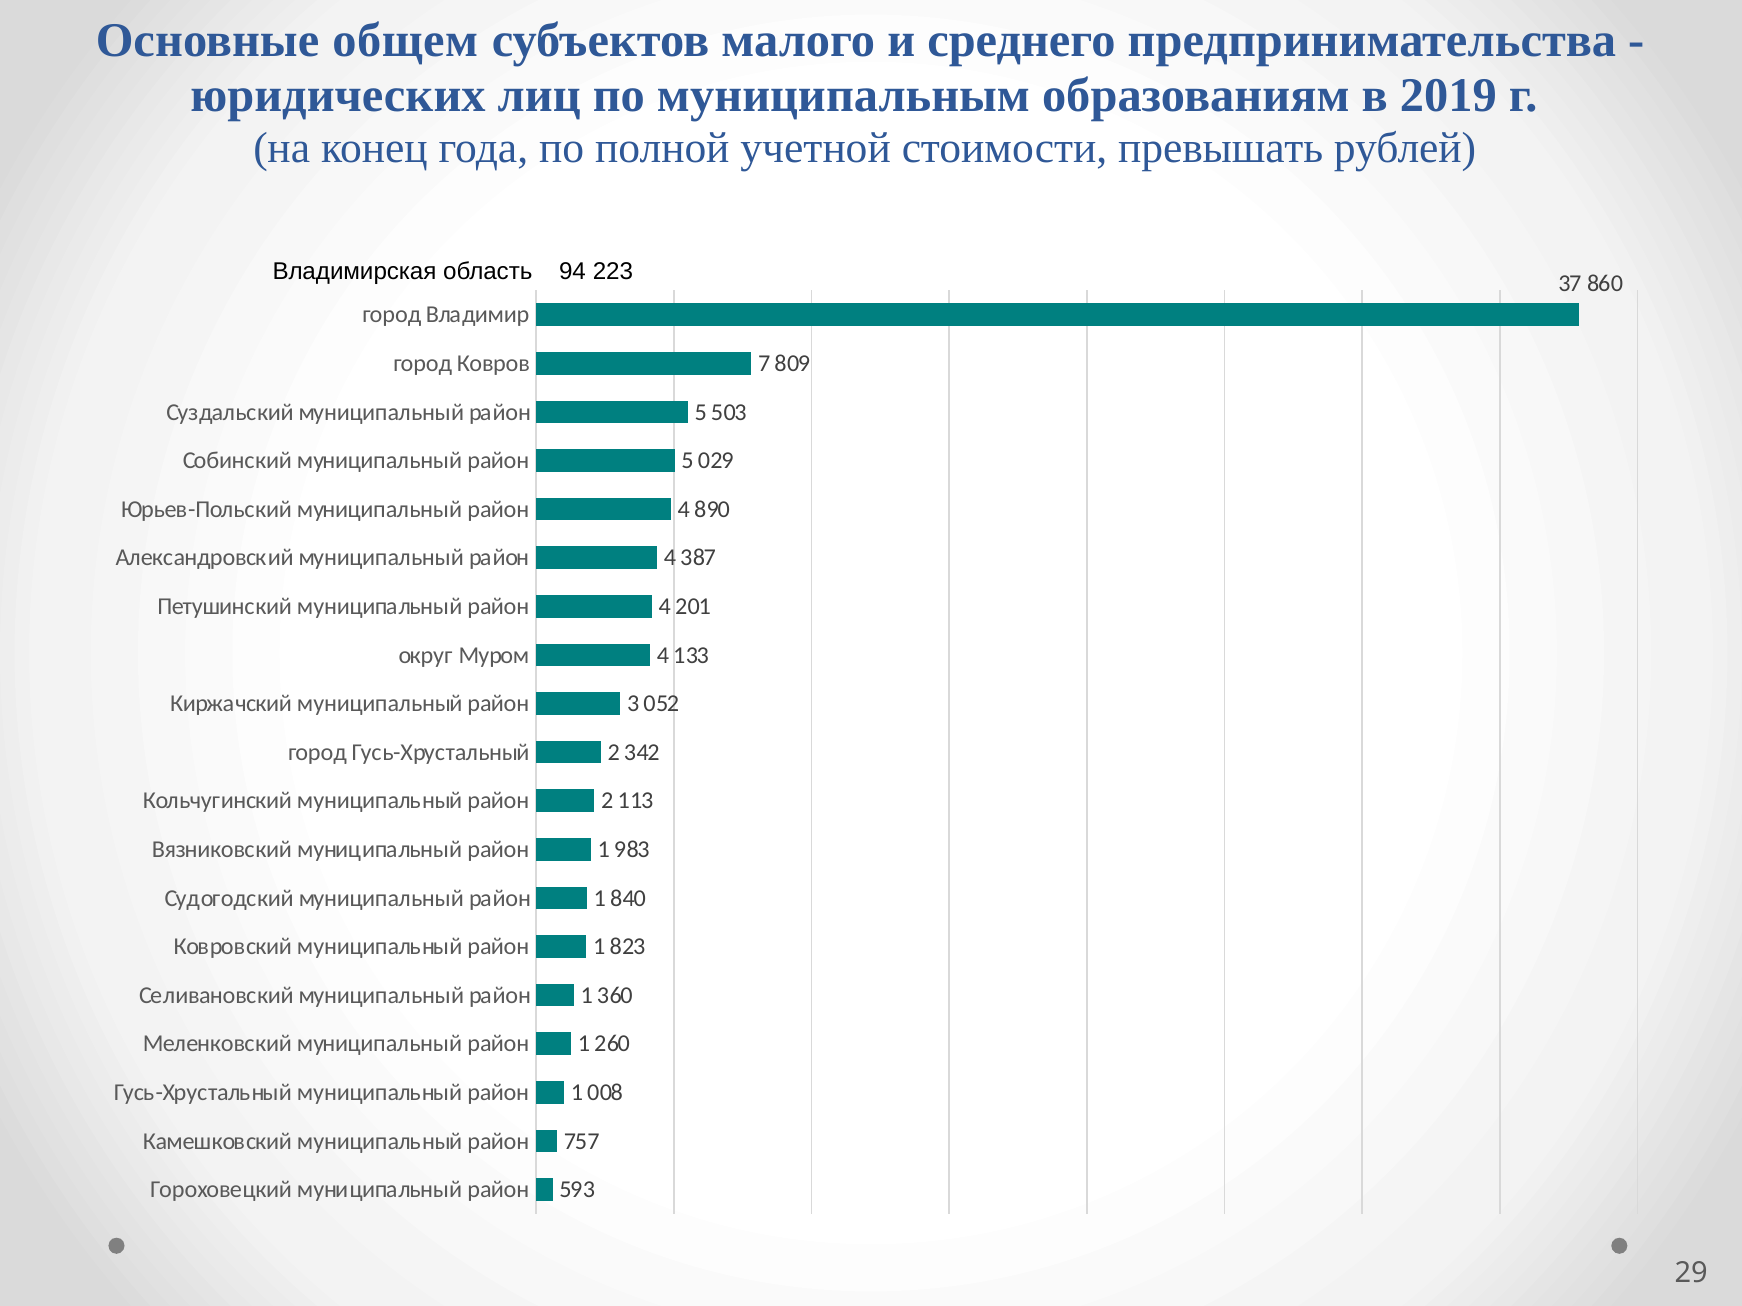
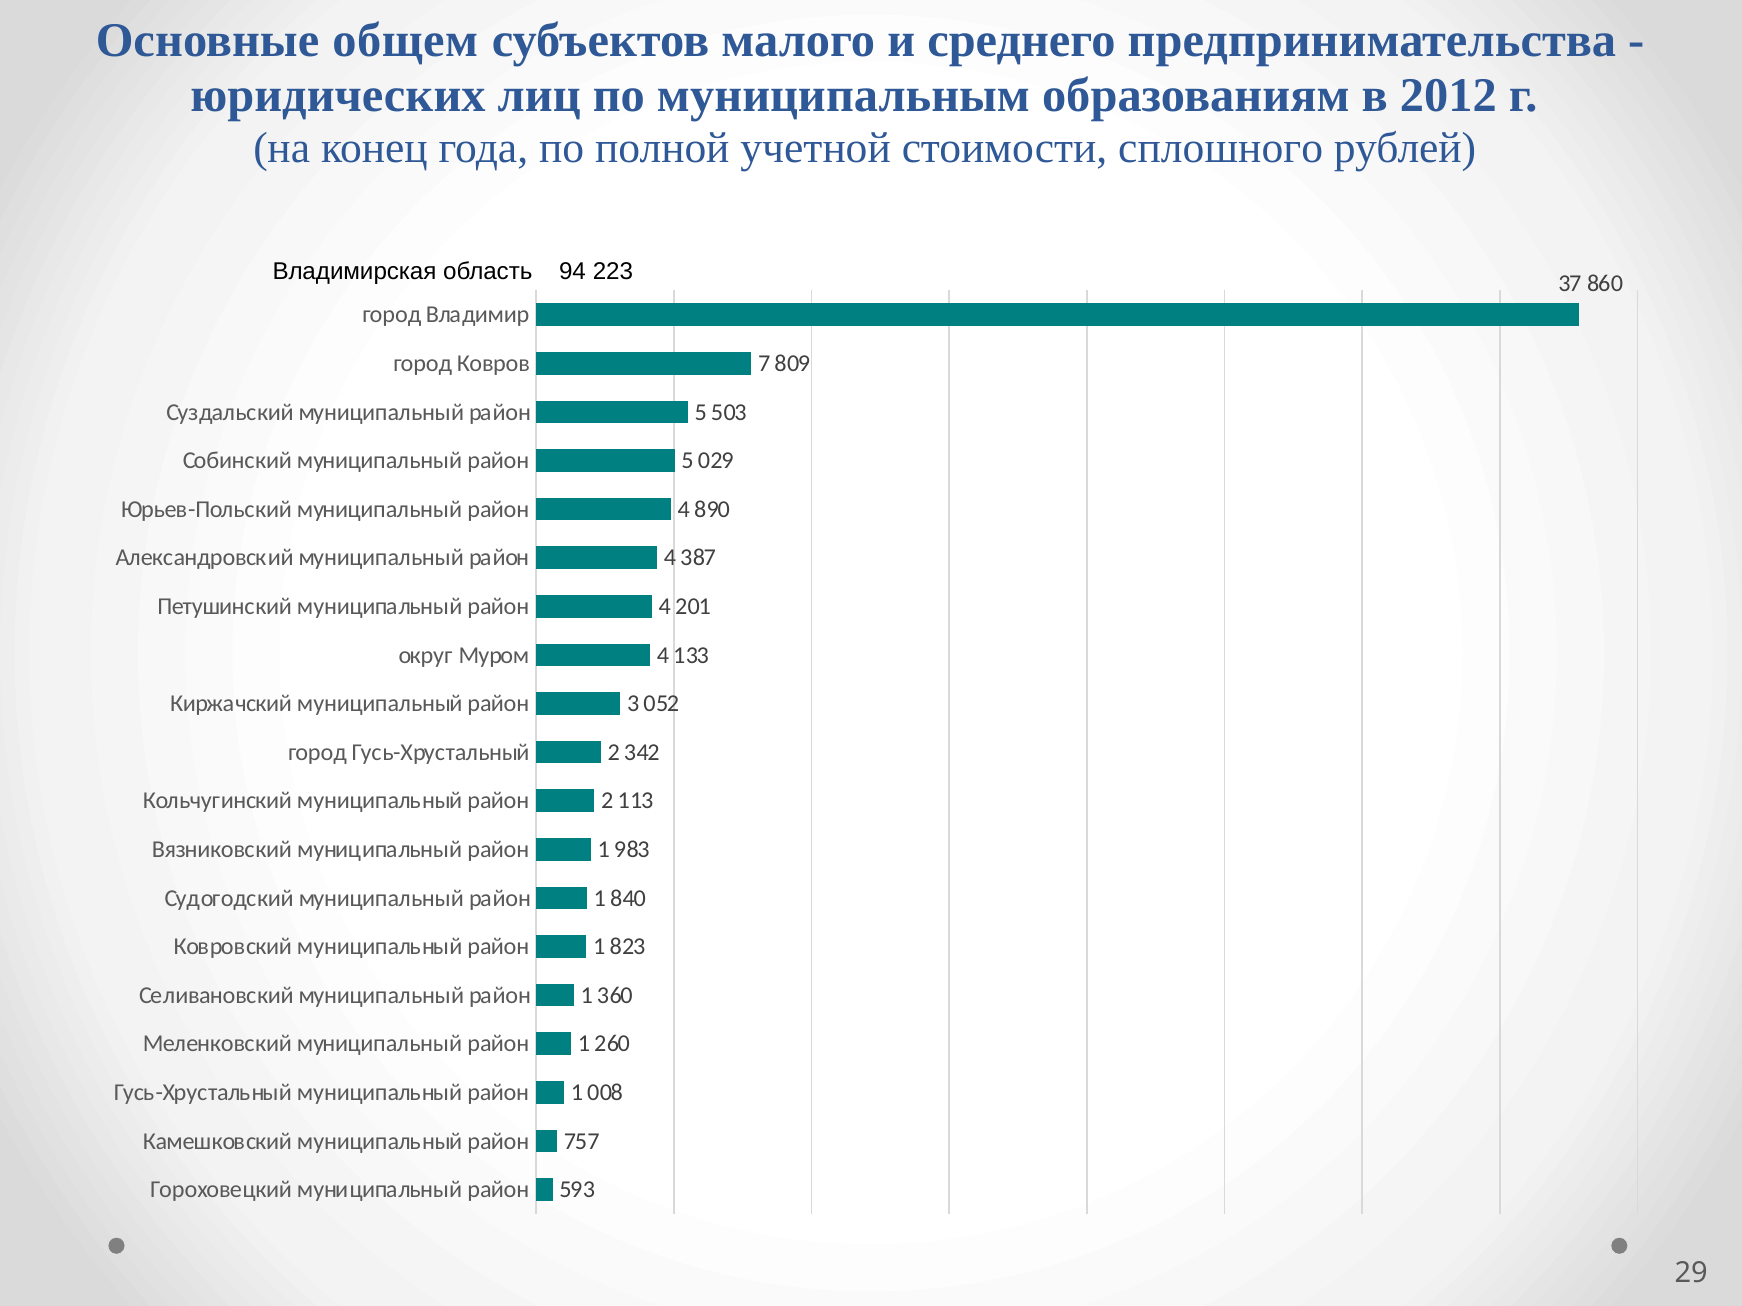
2019: 2019 -> 2012 (1448, 95)
превышать: превышать -> сплошного (1221, 148)
